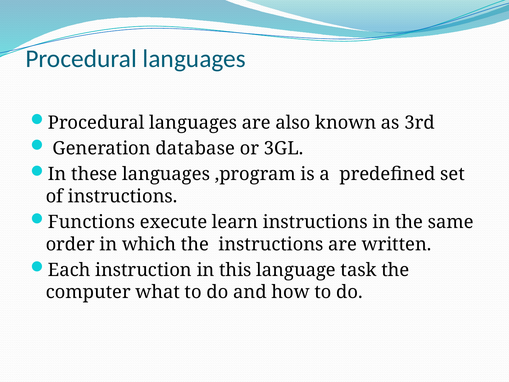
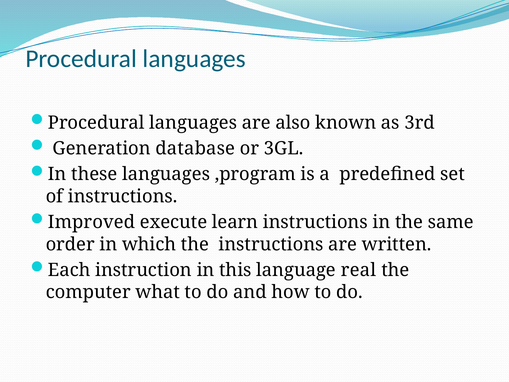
Functions: Functions -> Improved (91, 222)
task: task -> real (359, 270)
